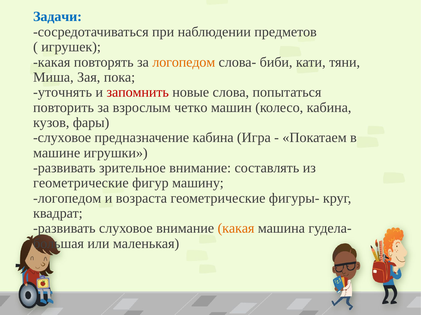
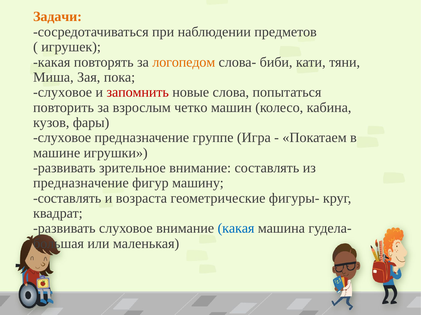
Задачи colour: blue -> orange (57, 17)
уточнять: уточнять -> слуховое (63, 92)
предназначение кабина: кабина -> группе (213, 138)
геометрические: геометрические -> предназначение (81, 183)
логопедом: логопедом -> составлять (67, 199)
какая colour: orange -> blue (236, 229)
